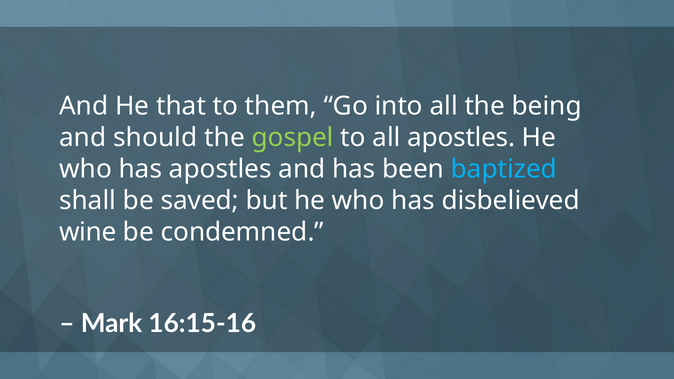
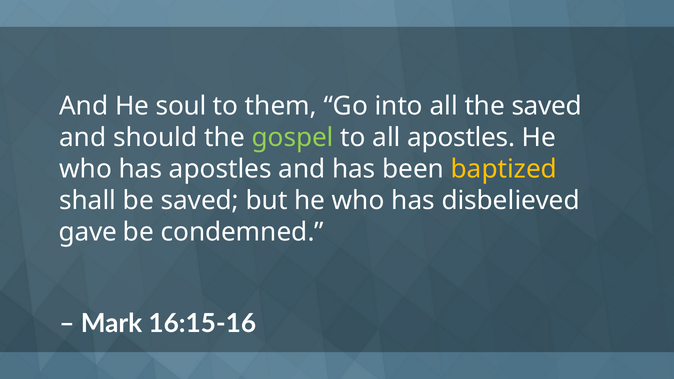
that: that -> soul (181, 106)
the being: being -> saved (547, 106)
baptized colour: light blue -> yellow (504, 169)
wine: wine -> gave (88, 232)
